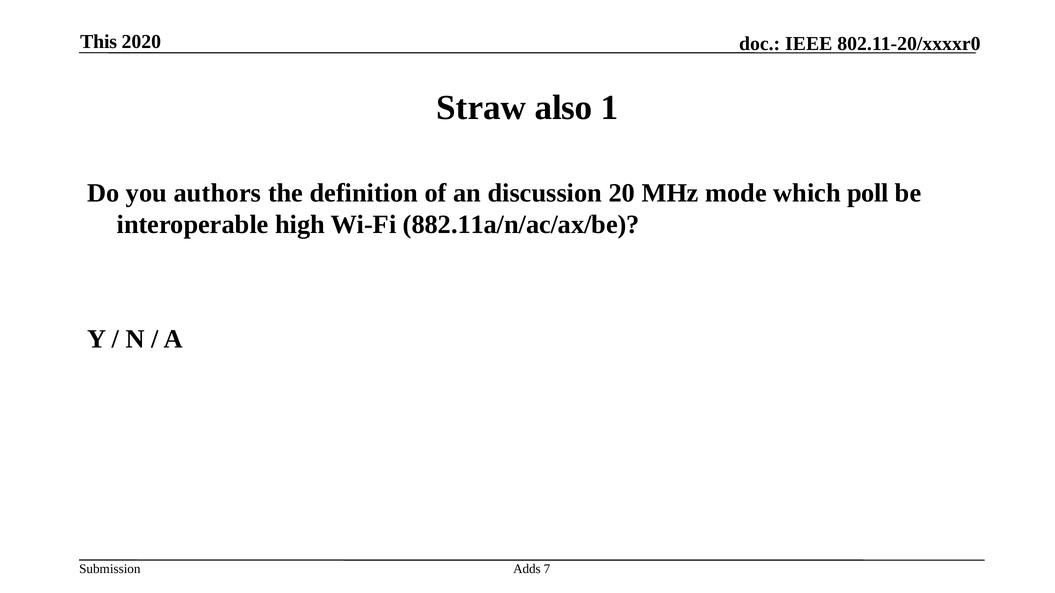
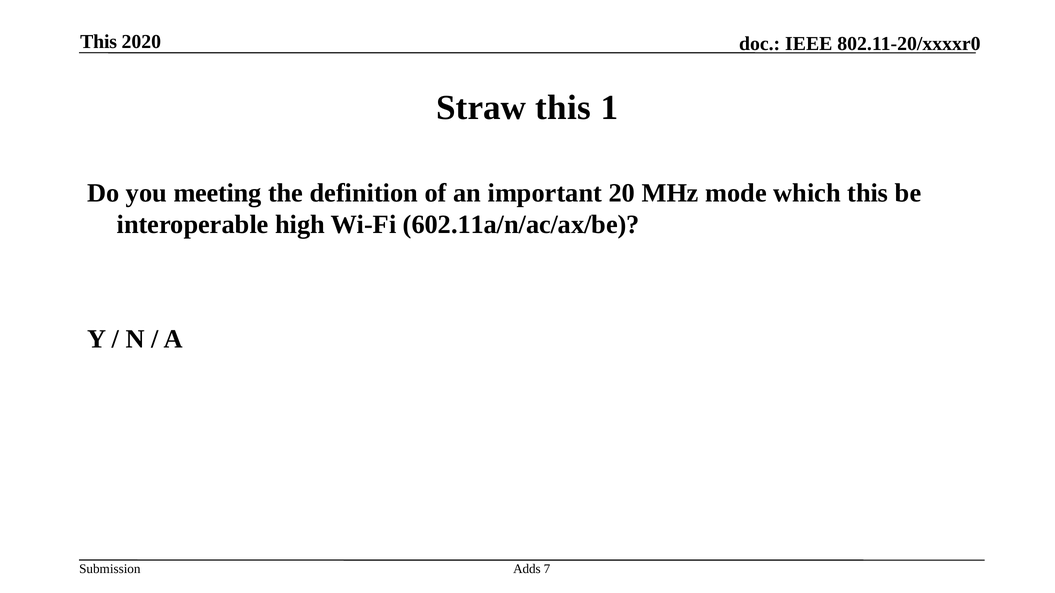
Straw also: also -> this (563, 108)
authors: authors -> meeting (218, 193)
discussion: discussion -> important (545, 193)
which poll: poll -> this (868, 193)
882.11a/n/ac/ax/be: 882.11a/n/ac/ax/be -> 602.11a/n/ac/ax/be (521, 225)
